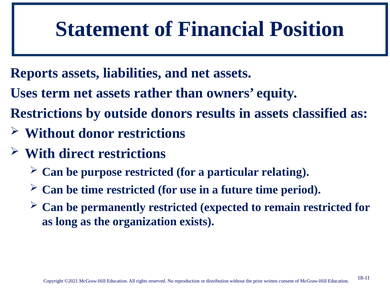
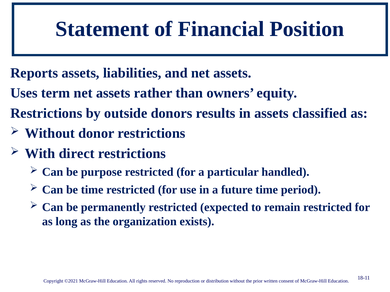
relating: relating -> handled (285, 172)
